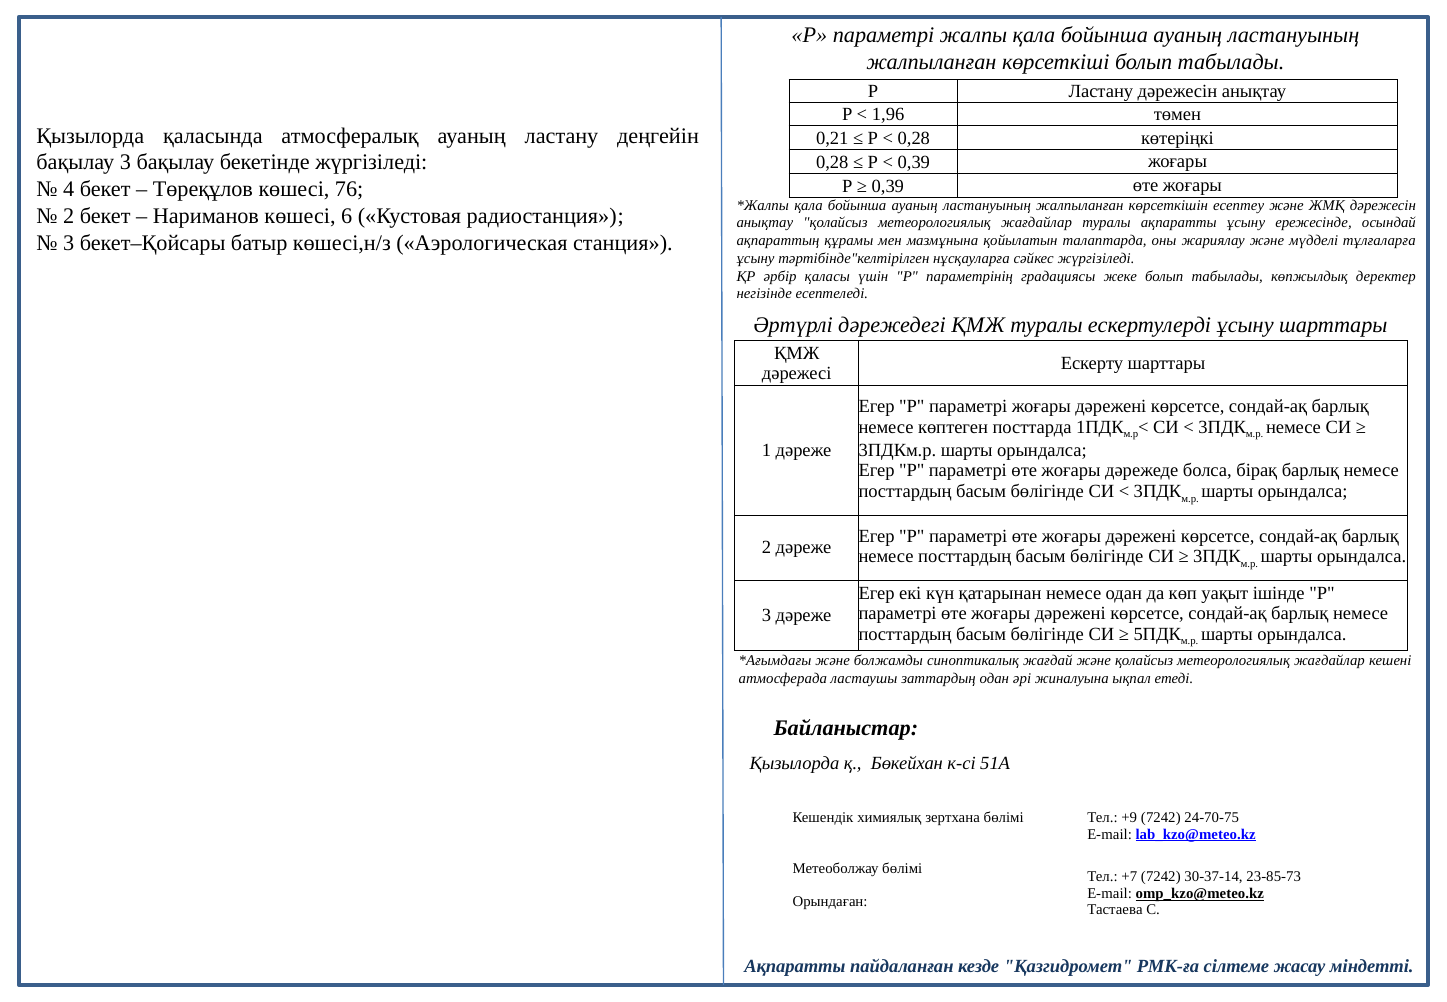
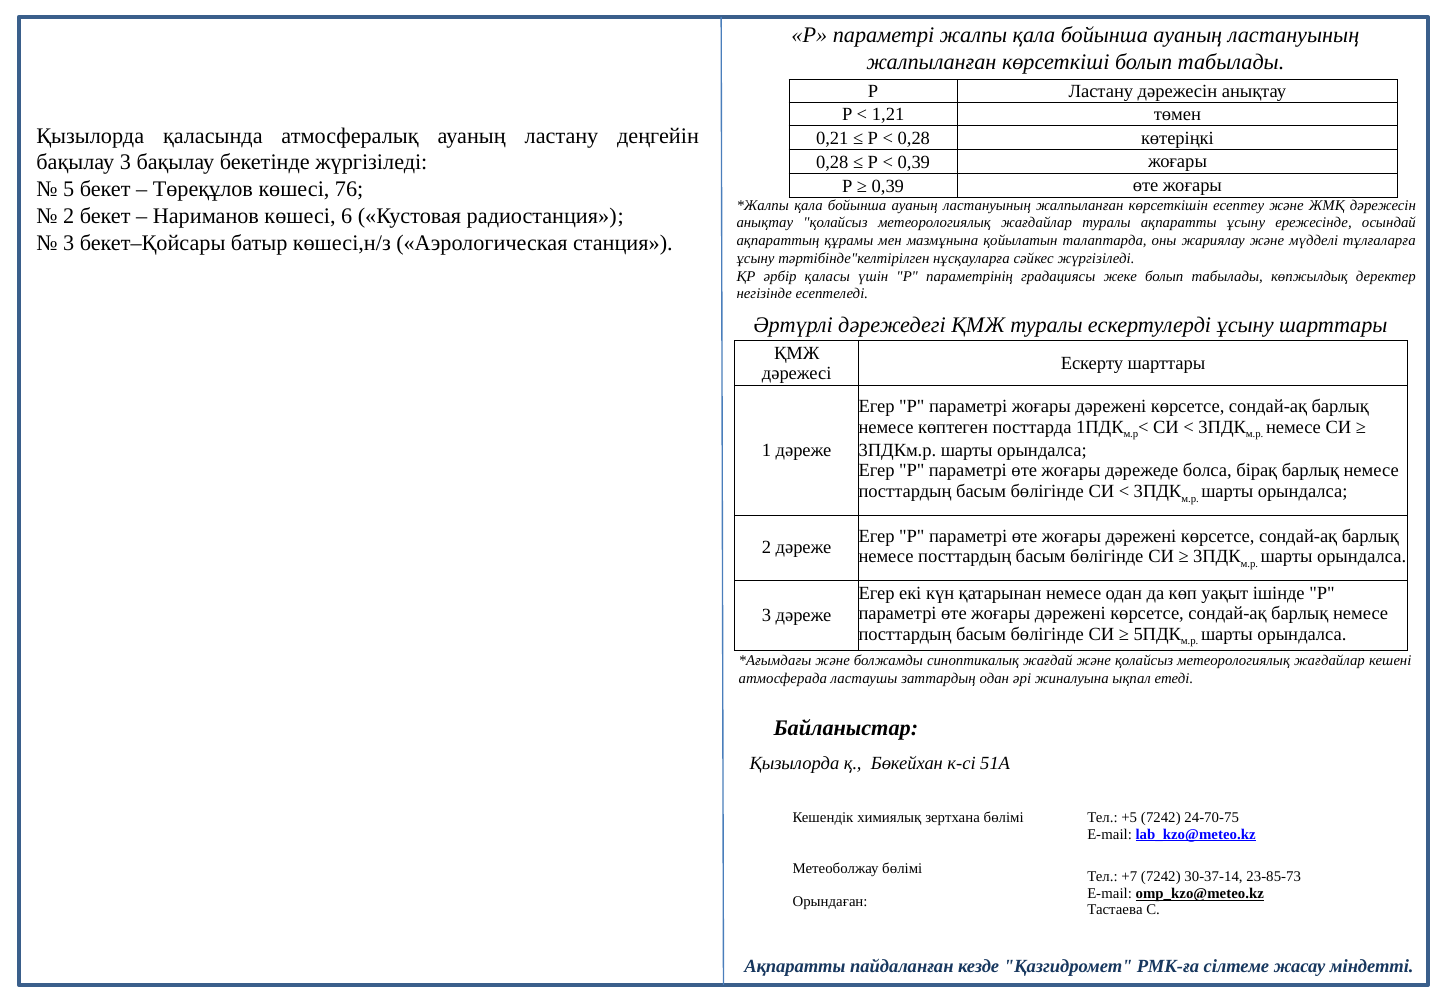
1,96: 1,96 -> 1,21 (888, 115)
4: 4 -> 5 (69, 189)
+9: +9 -> +5 (1129, 818)
